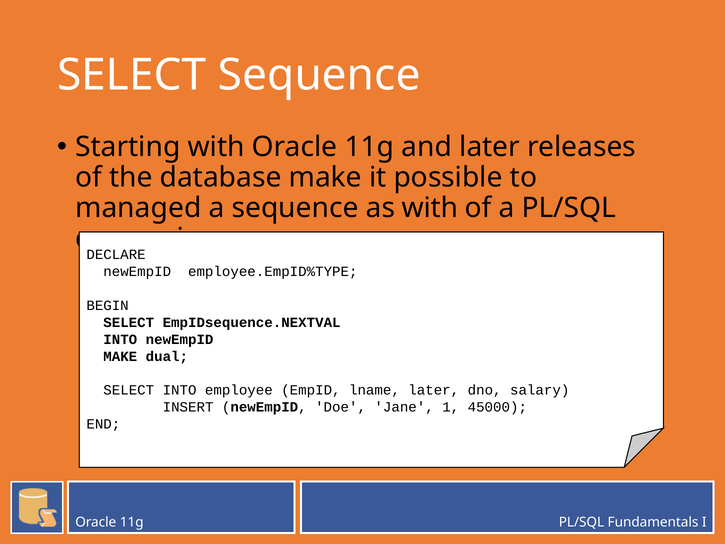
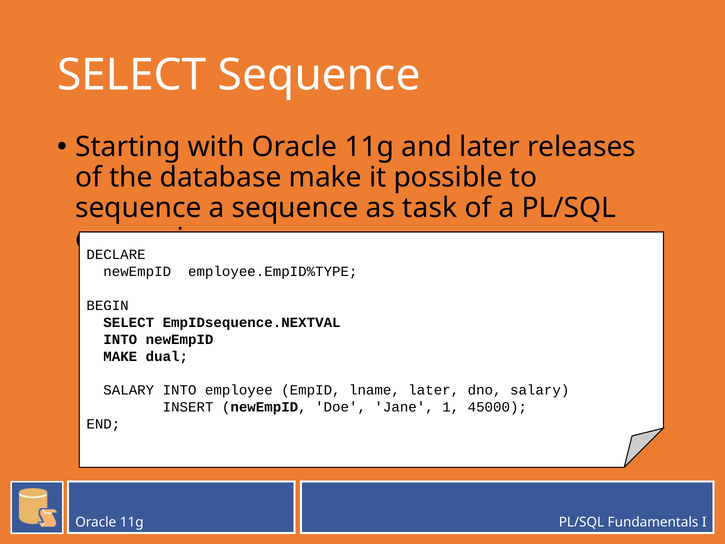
managed: managed -> sequence (138, 208)
as with: with -> task (430, 208)
SELECT: SELECT -> SALARY (129, 390)
